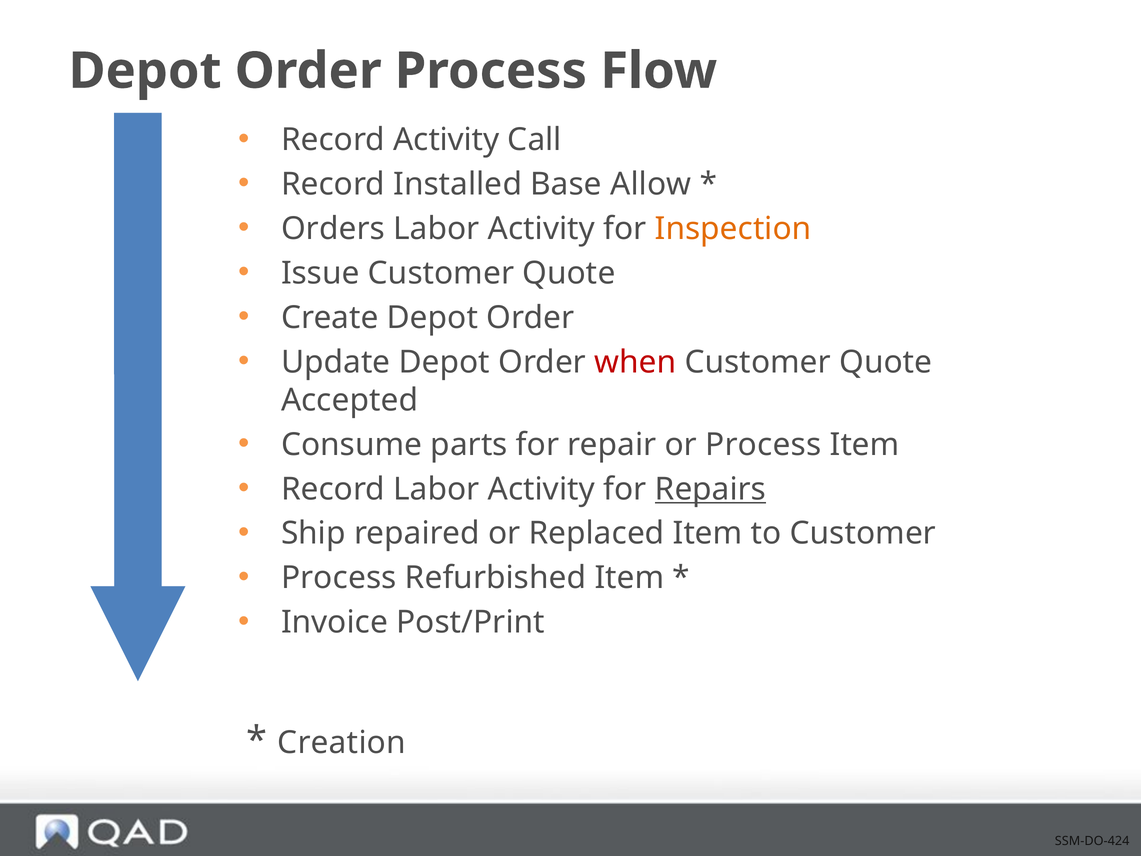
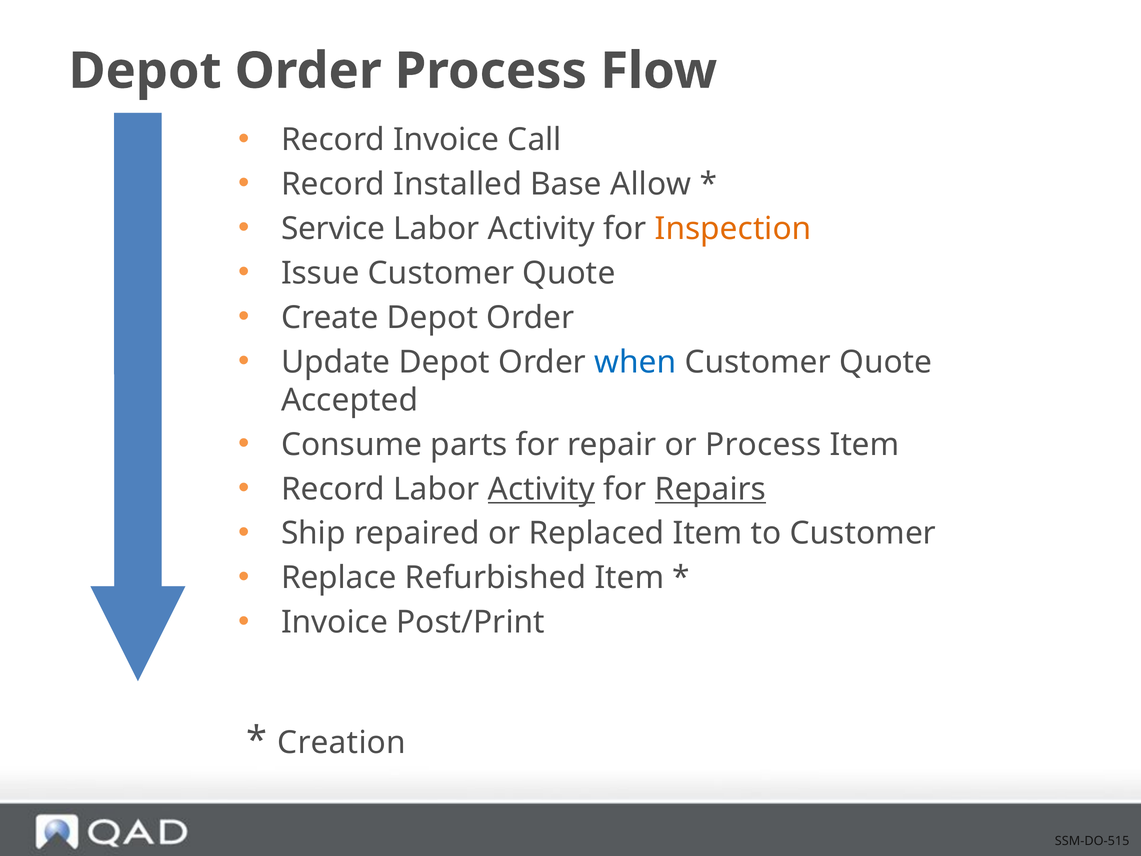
Record Activity: Activity -> Invoice (446, 140)
Orders: Orders -> Service (333, 229)
when colour: red -> blue (635, 362)
Activity underline: none -> present (541, 489)
Process: Process -> Replace (339, 578)
SSM-DO-424: SSM-DO-424 -> SSM-DO-515 (1092, 841)
